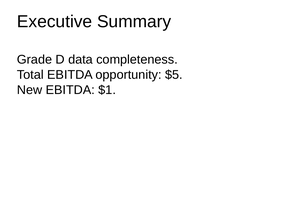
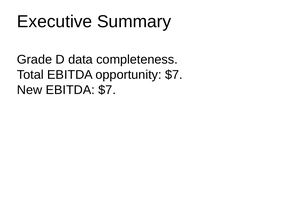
opportunity $5: $5 -> $7 (174, 75)
EBITDA $1: $1 -> $7 (107, 90)
